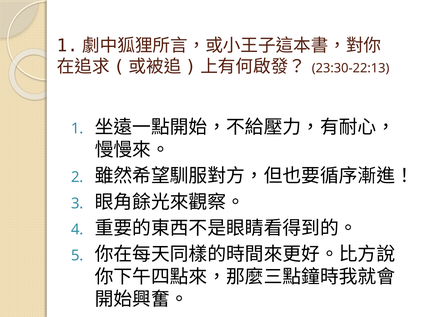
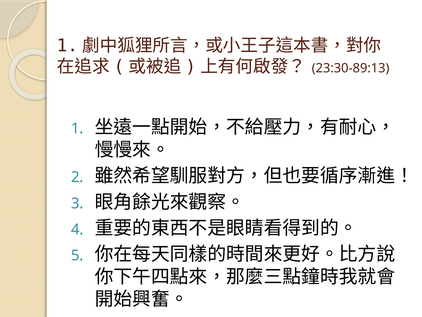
23:30-22:13: 23:30-22:13 -> 23:30-89:13 (351, 68)
